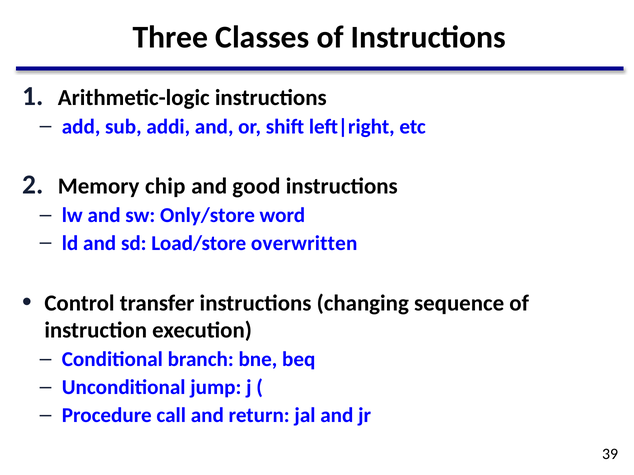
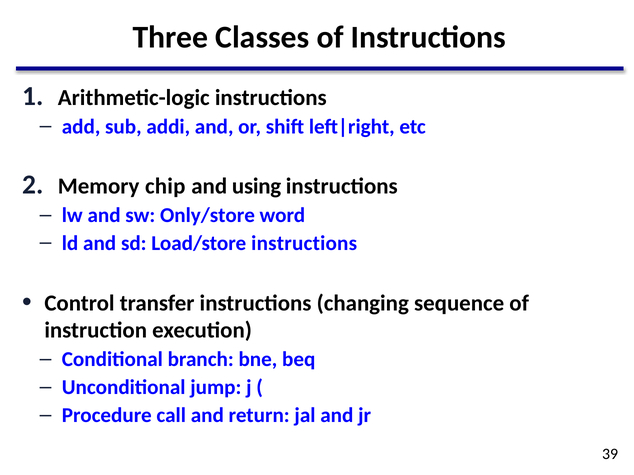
good: good -> using (257, 187)
Load/store overwritten: overwritten -> instructions (304, 243)
